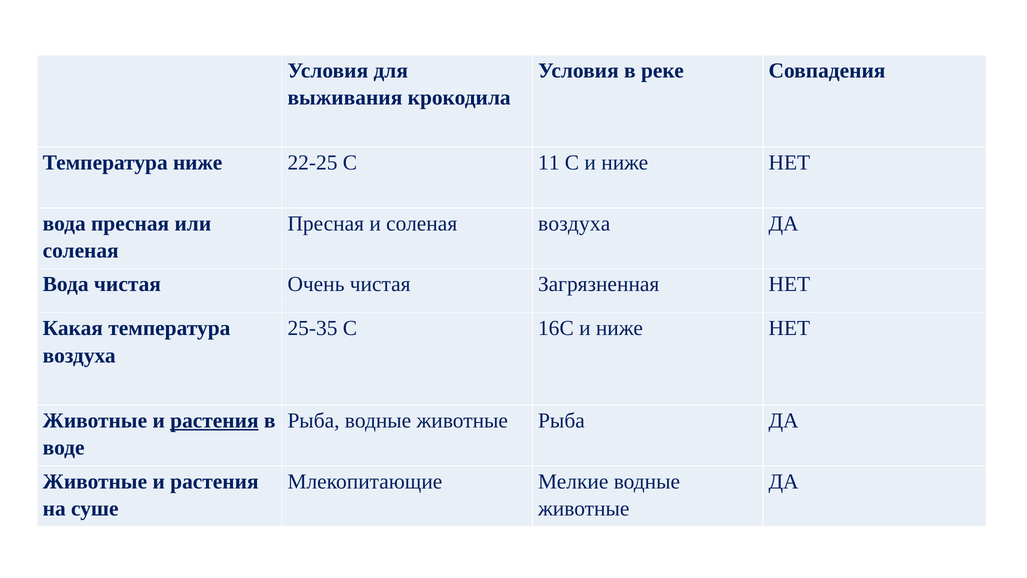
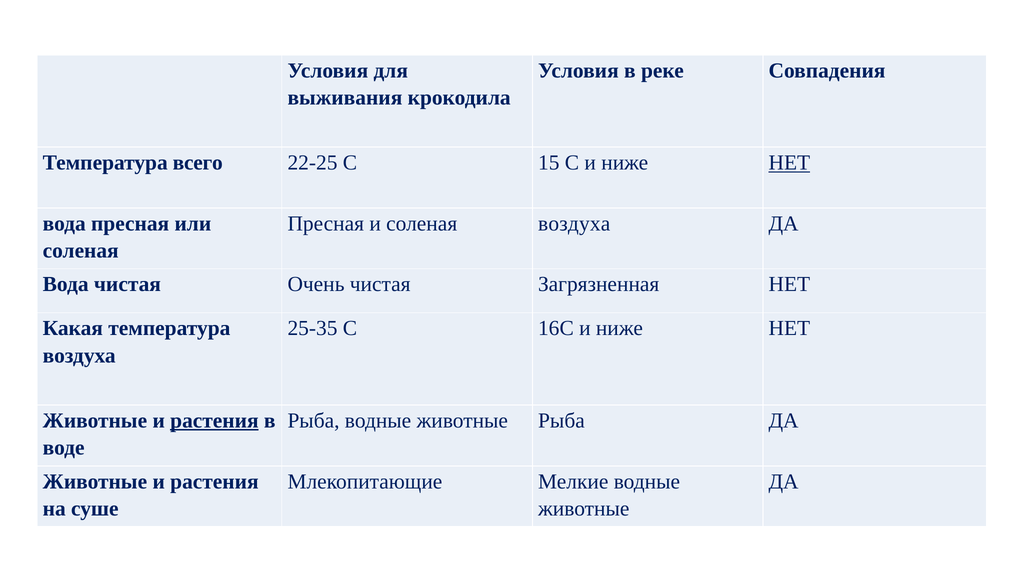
Температура ниже: ниже -> всего (198, 163)
11: 11 -> 15 (549, 163)
НЕТ underline: none -> present (789, 163)
